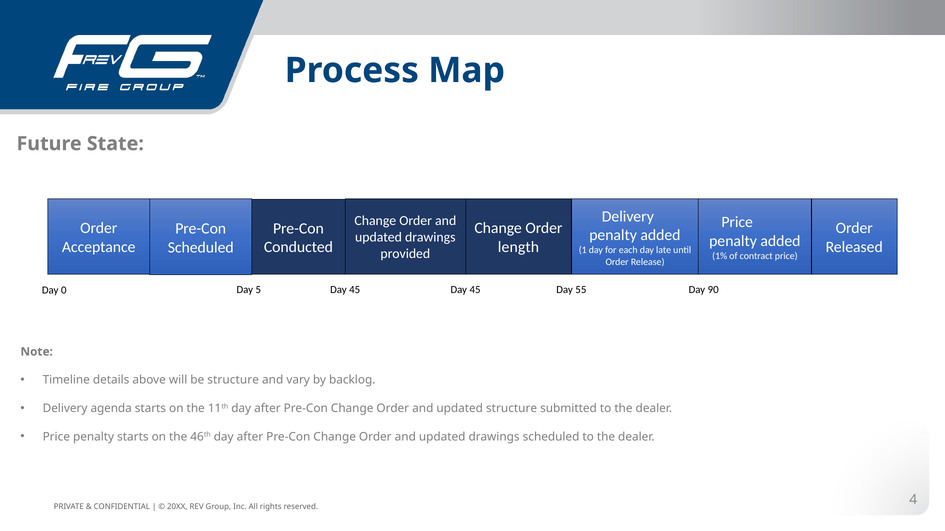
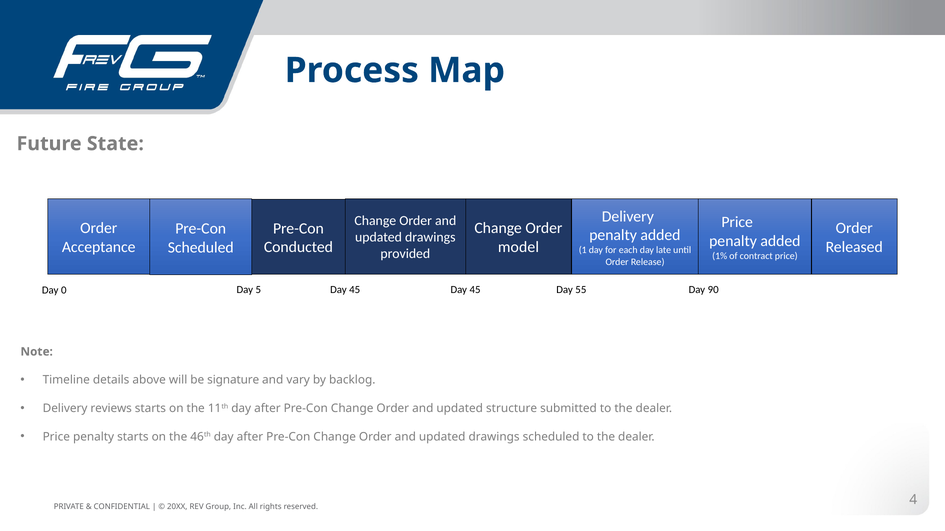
length: length -> model (518, 247)
be structure: structure -> signature (233, 380)
agenda: agenda -> reviews (111, 409)
